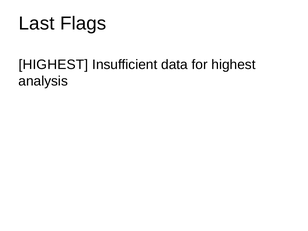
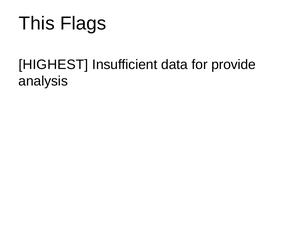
Last: Last -> This (37, 23)
for highest: highest -> provide (234, 65)
